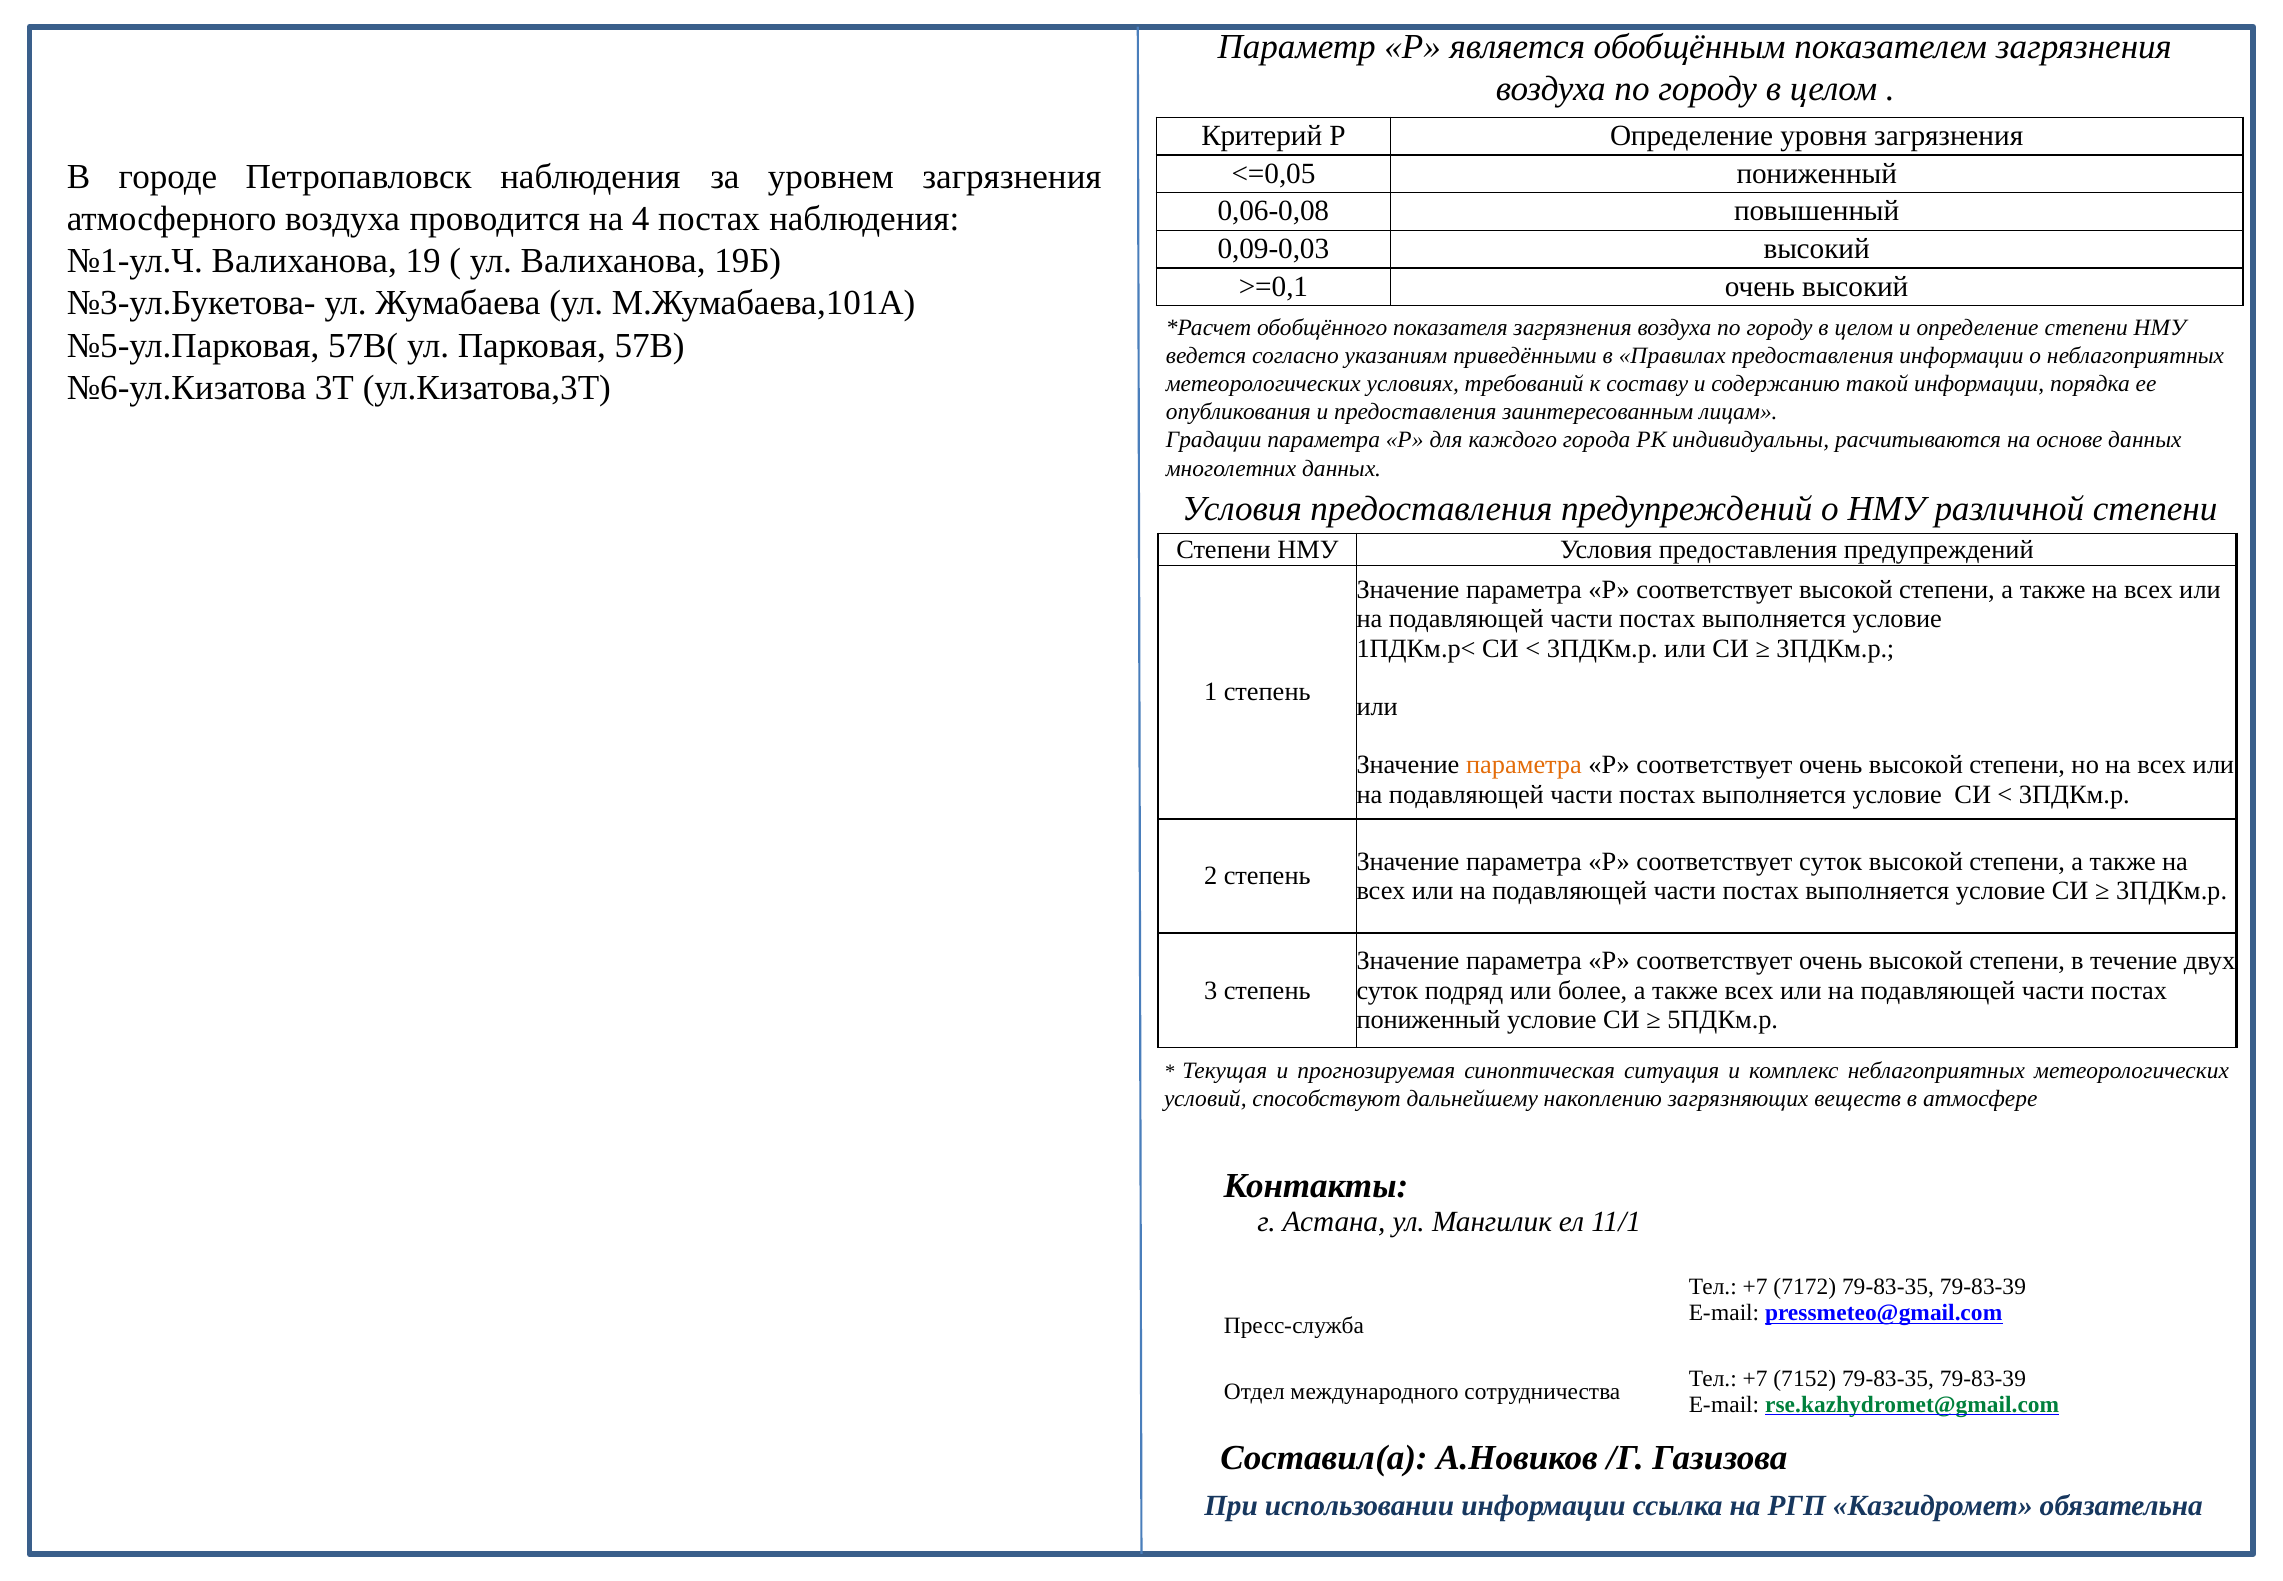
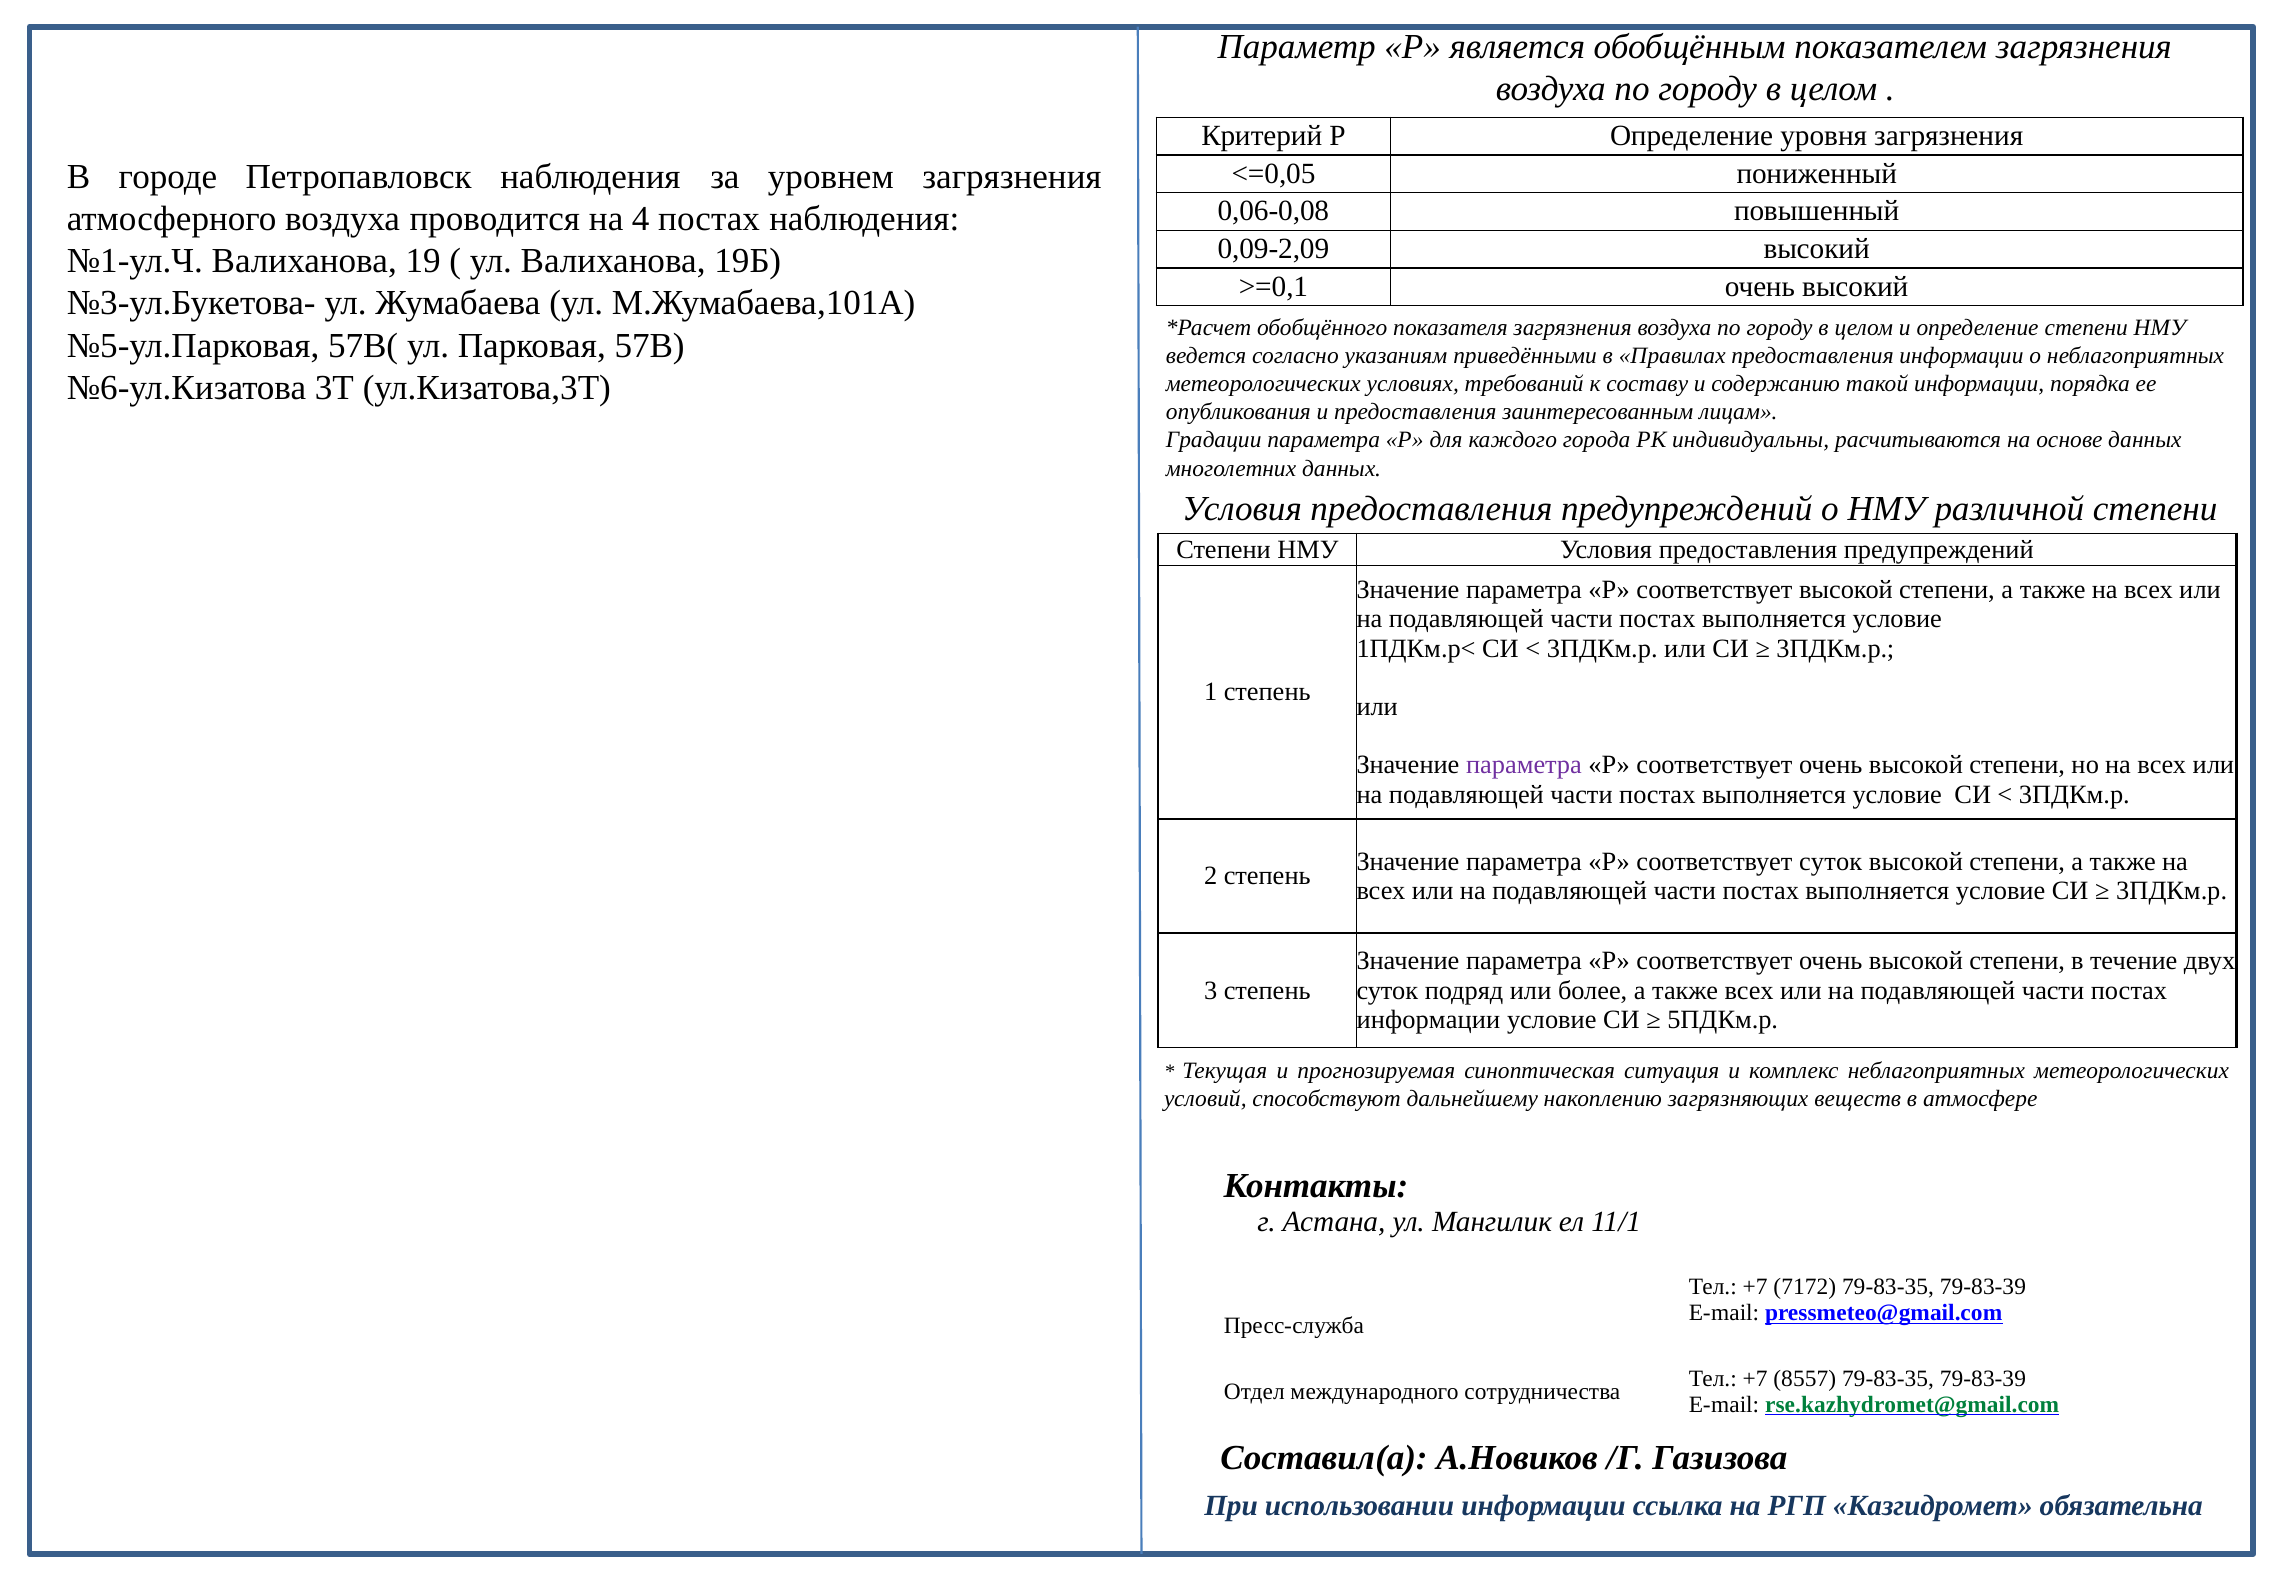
0,09-0,03: 0,09-0,03 -> 0,09-2,09 (1273, 249)
параметра colour: orange -> purple (1524, 765)
пониженный: пониженный -> информации (1428, 1019)
7152: 7152 -> 8557 (1805, 1378)
